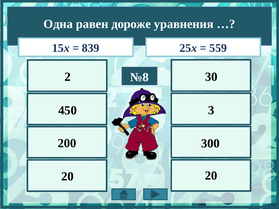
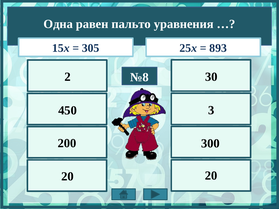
дороже: дороже -> пальто (131, 24)
839: 839 -> 305 (91, 48)
559: 559 -> 893 (218, 48)
